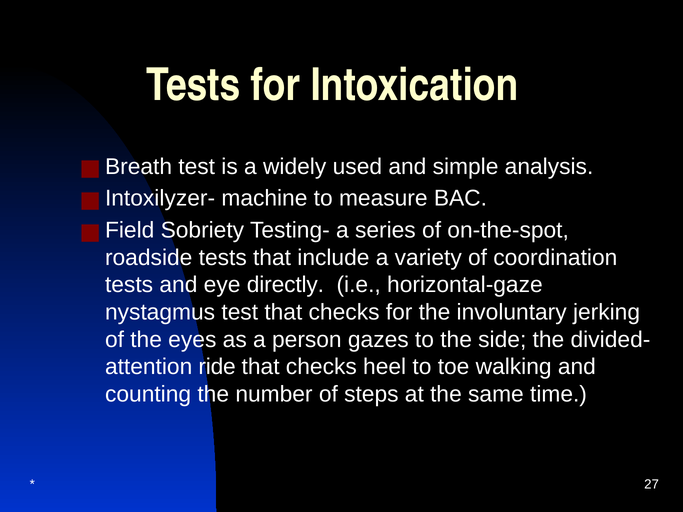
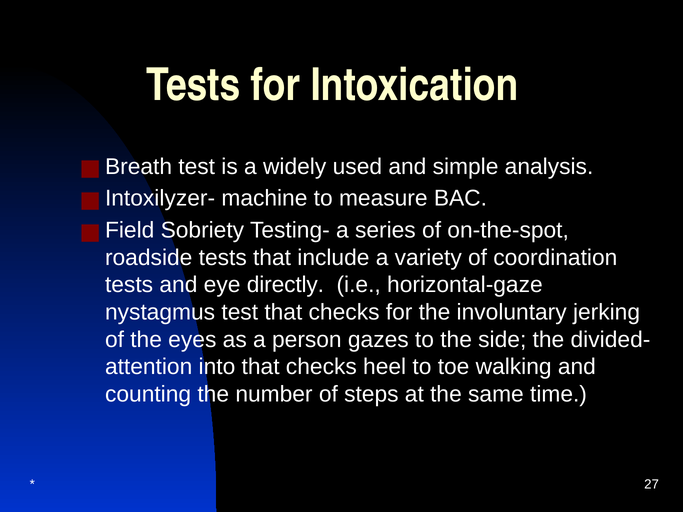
ride: ride -> into (217, 367)
